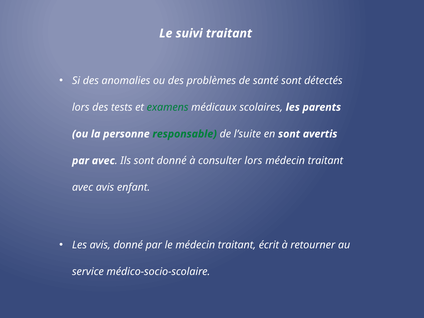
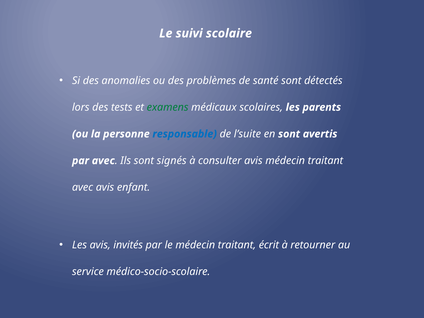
suivi traitant: traitant -> scolaire (229, 33)
responsable colour: green -> blue (185, 134)
sont donné: donné -> signés (172, 161)
consulter lors: lors -> avis (253, 161)
avis donné: donné -> invités (128, 245)
